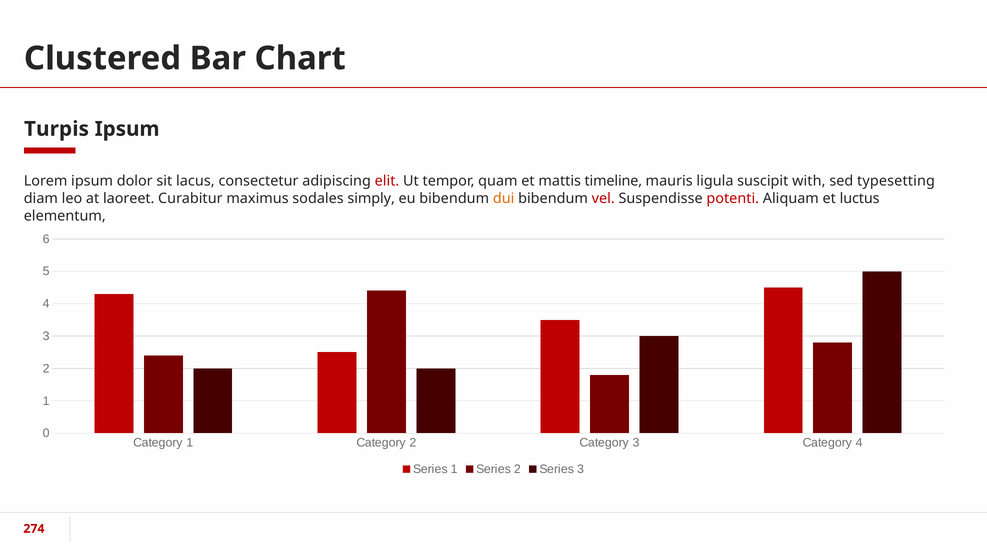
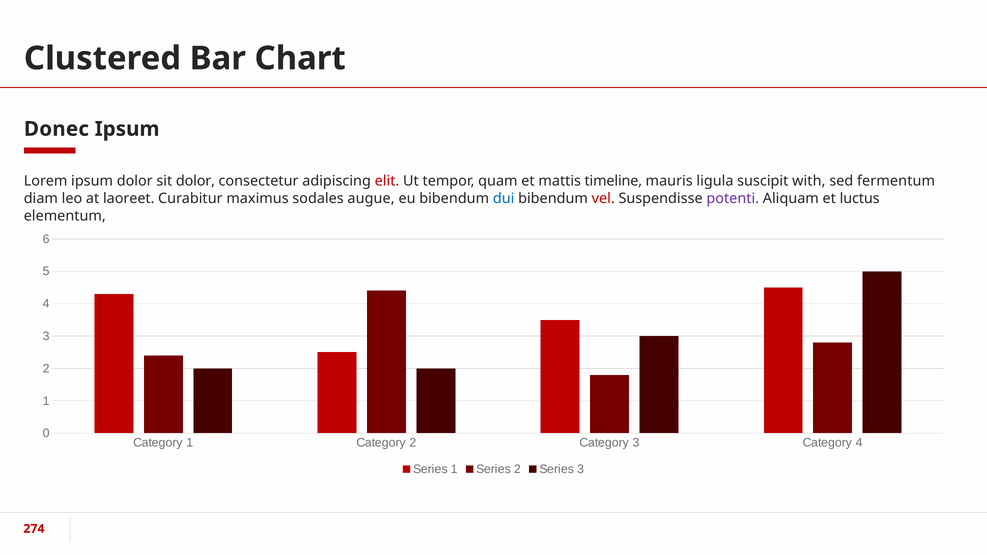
Turpis: Turpis -> Donec (56, 129)
sit lacus: lacus -> dolor (195, 181)
typesetting: typesetting -> fermentum (896, 181)
simply: simply -> augue (371, 199)
dui colour: orange -> blue (504, 199)
potenti colour: red -> purple (733, 199)
